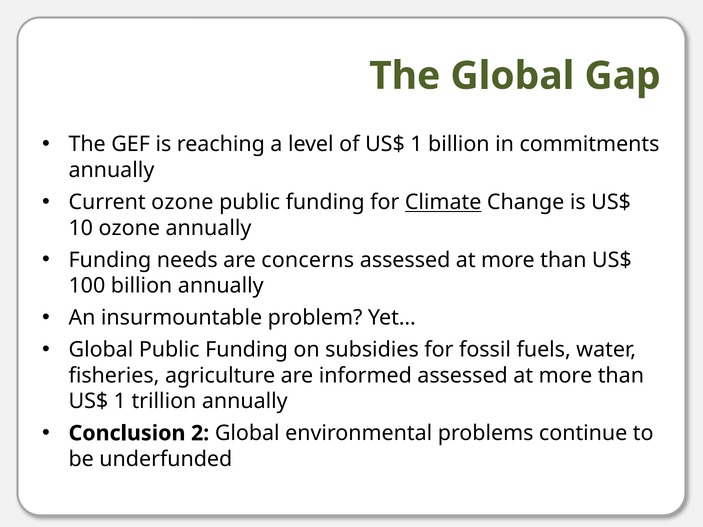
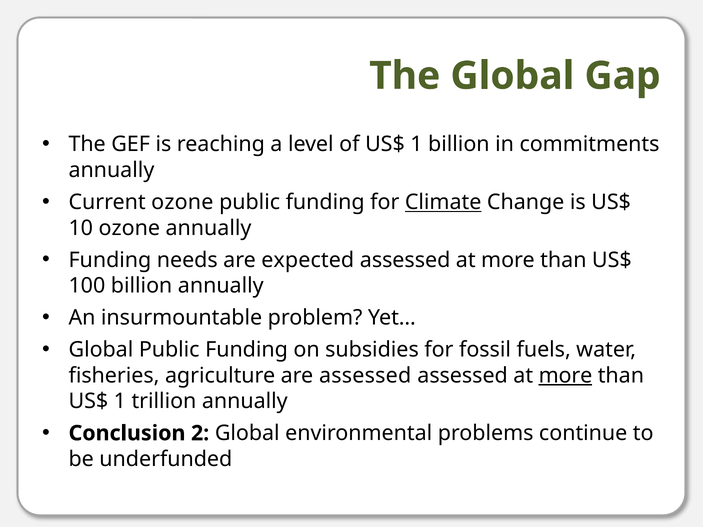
concerns: concerns -> expected (308, 260)
are informed: informed -> assessed (365, 376)
more underline: none -> present (565, 376)
